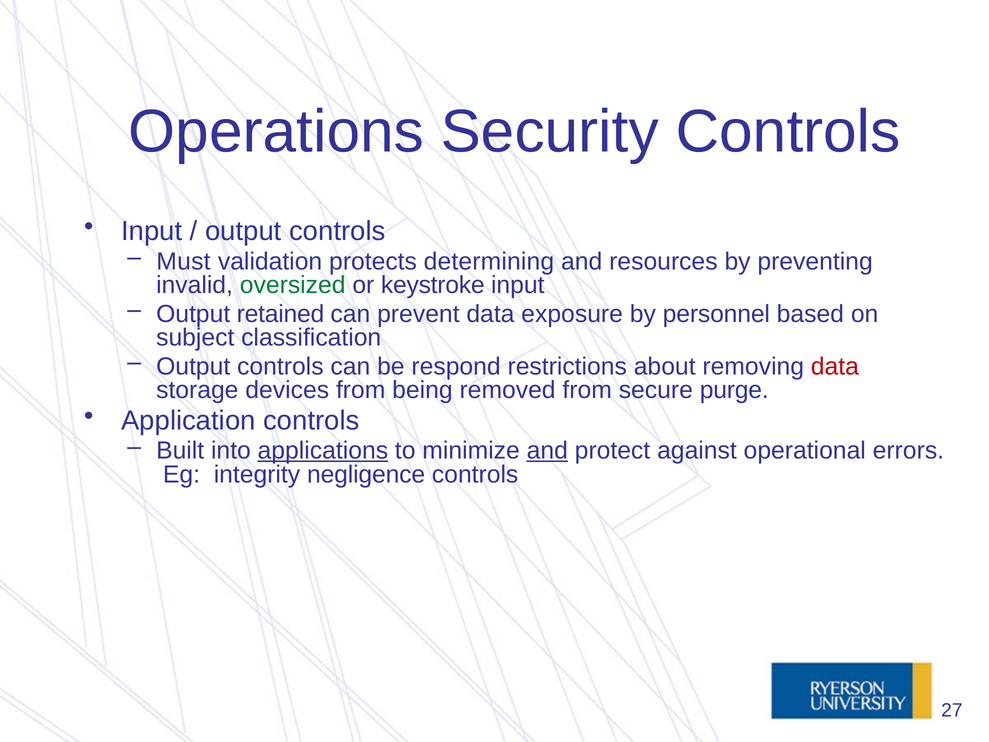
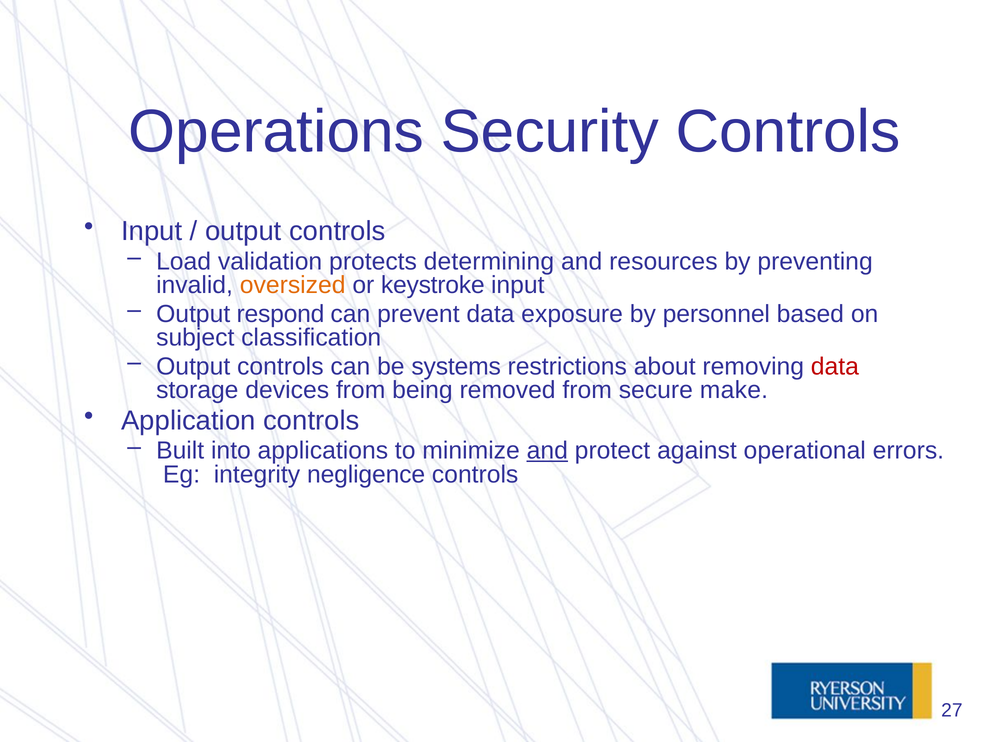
Must: Must -> Load (184, 261)
oversized colour: green -> orange (293, 285)
retained: retained -> respond (280, 314)
respond: respond -> systems (456, 366)
purge: purge -> make (734, 390)
applications underline: present -> none (323, 451)
